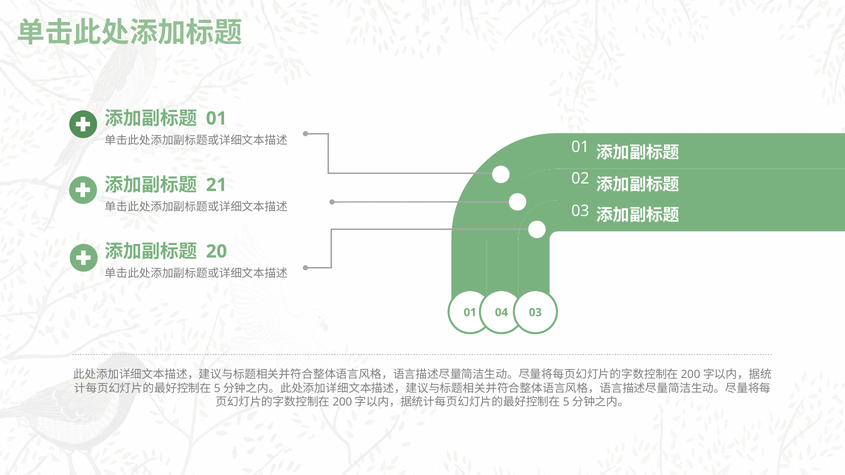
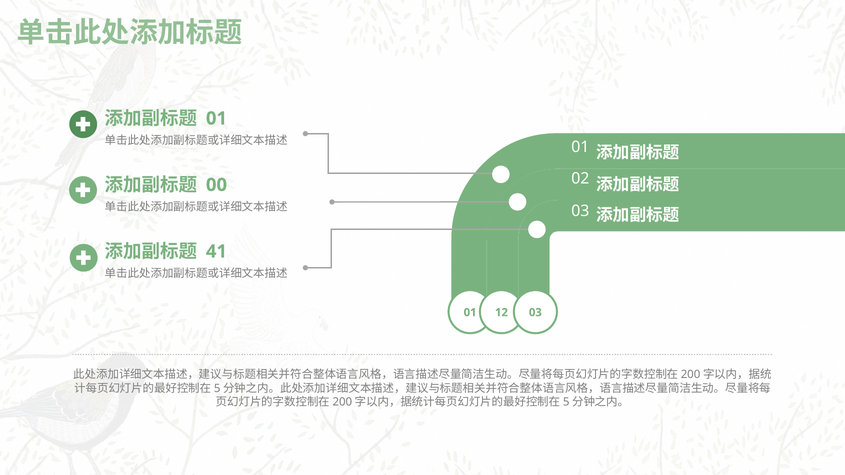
21: 21 -> 00 (216, 185)
20: 20 -> 41 (216, 252)
04: 04 -> 12 (501, 313)
